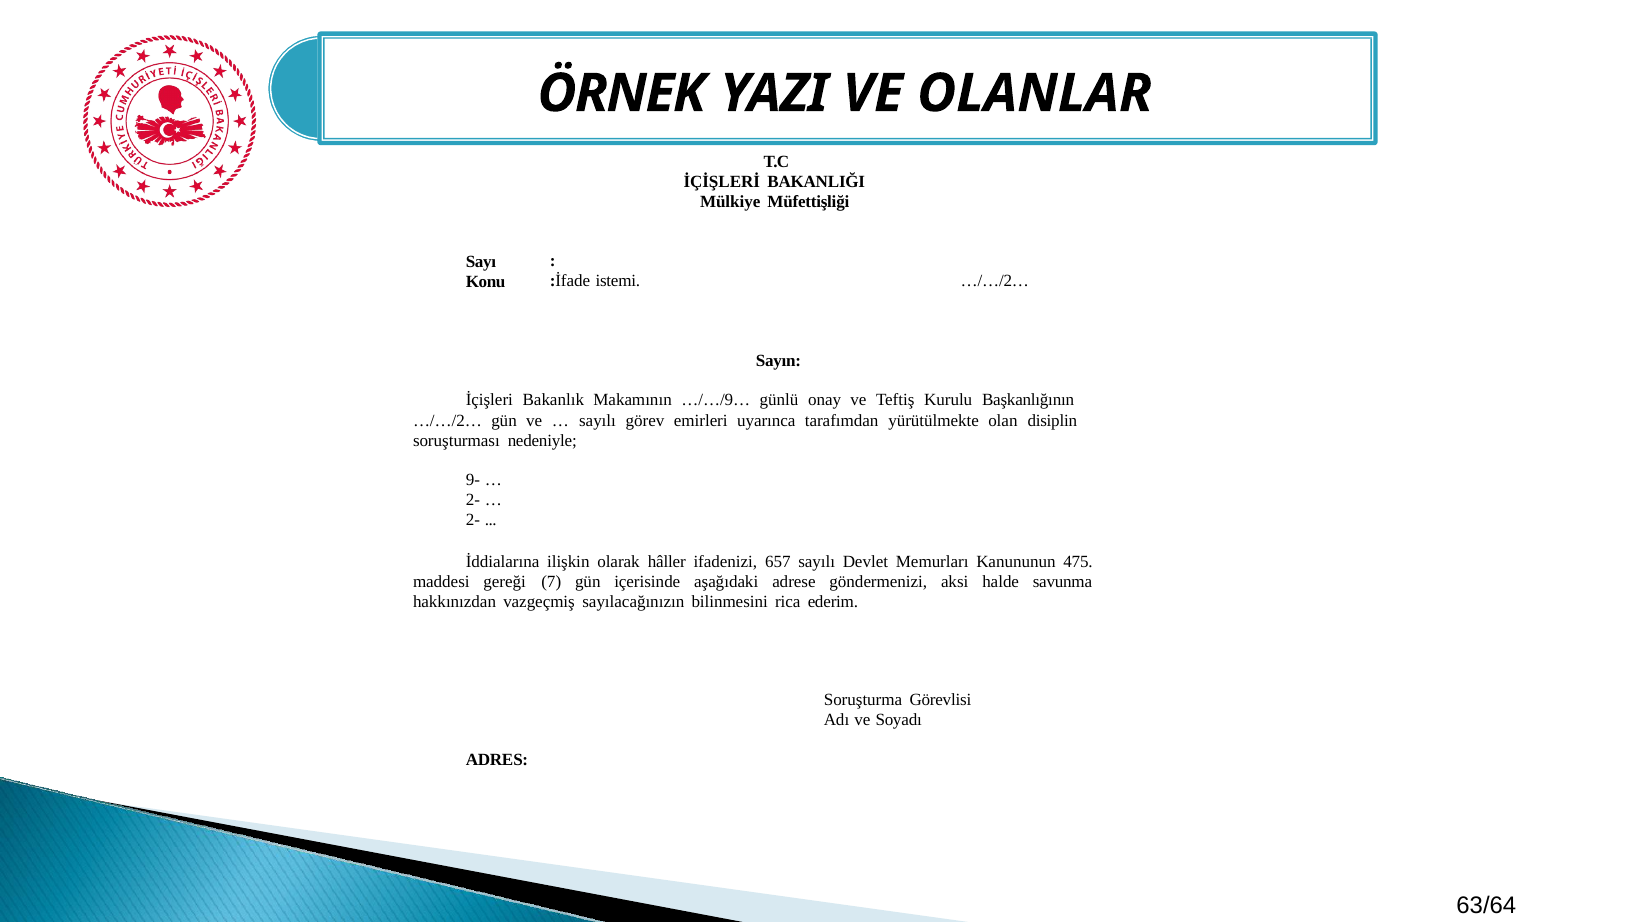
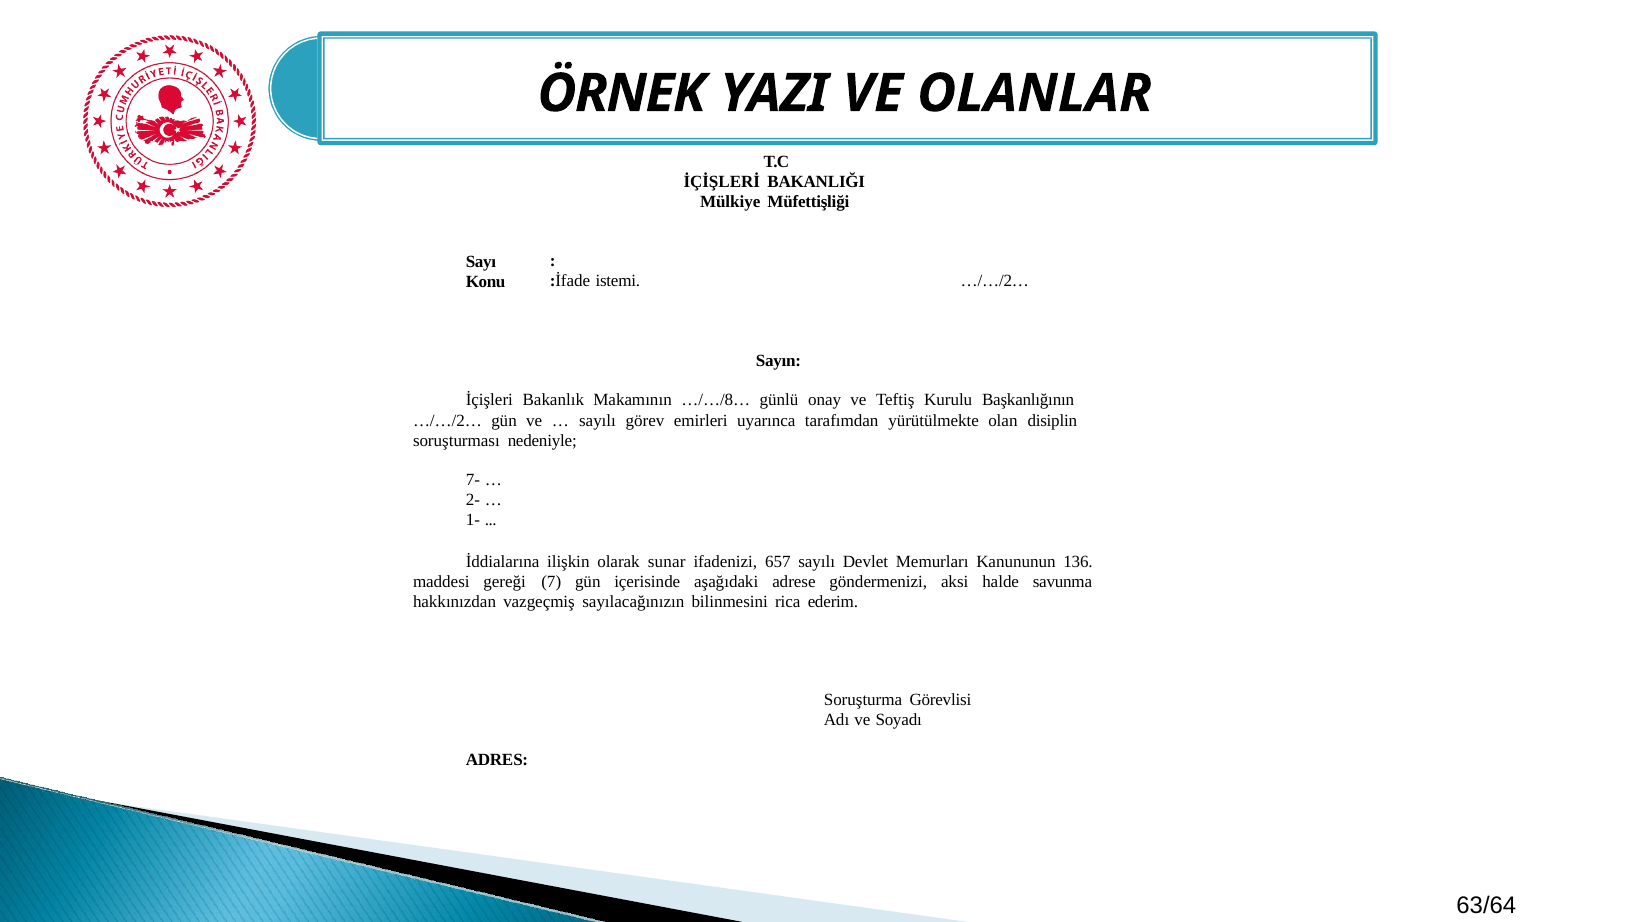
…/…/9…: …/…/9… -> …/…/8… (716, 400)
9-: 9- -> 7- (473, 480)
2-: 2- -> 1- (473, 520)
hâller: hâller -> sunar (667, 562)
475: 475 -> 136 (1078, 562)
